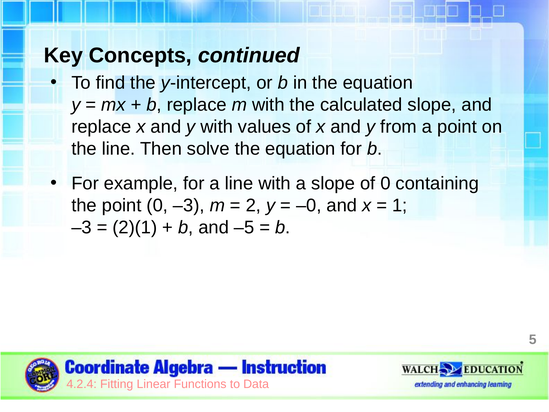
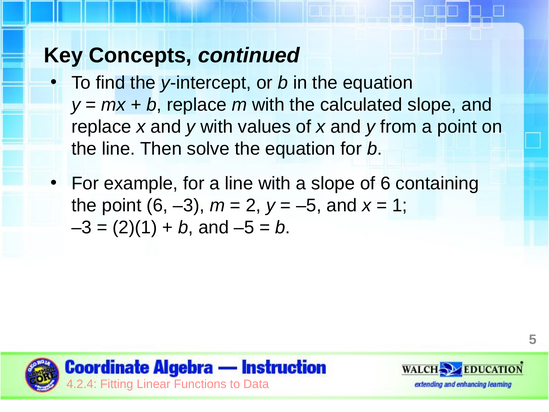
of 0: 0 -> 6 (385, 183)
point 0: 0 -> 6 (157, 205)
–0: –0 -> –5 (309, 205)
